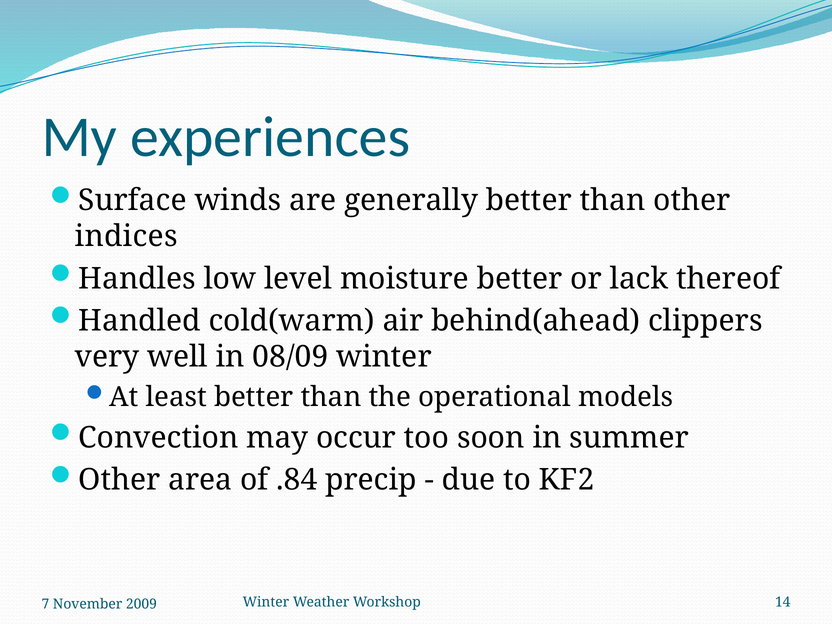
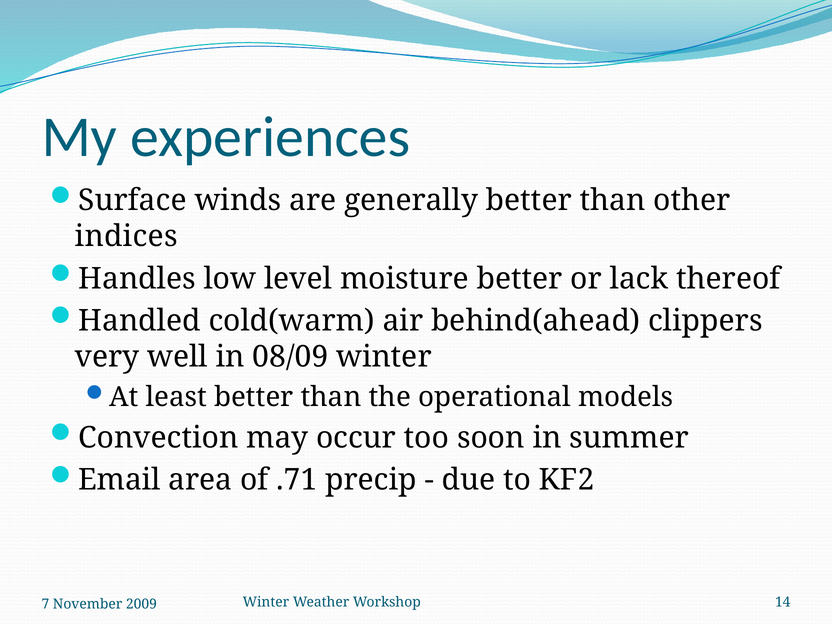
Other: Other -> Email (119, 480)
.84: .84 -> .71 (297, 480)
